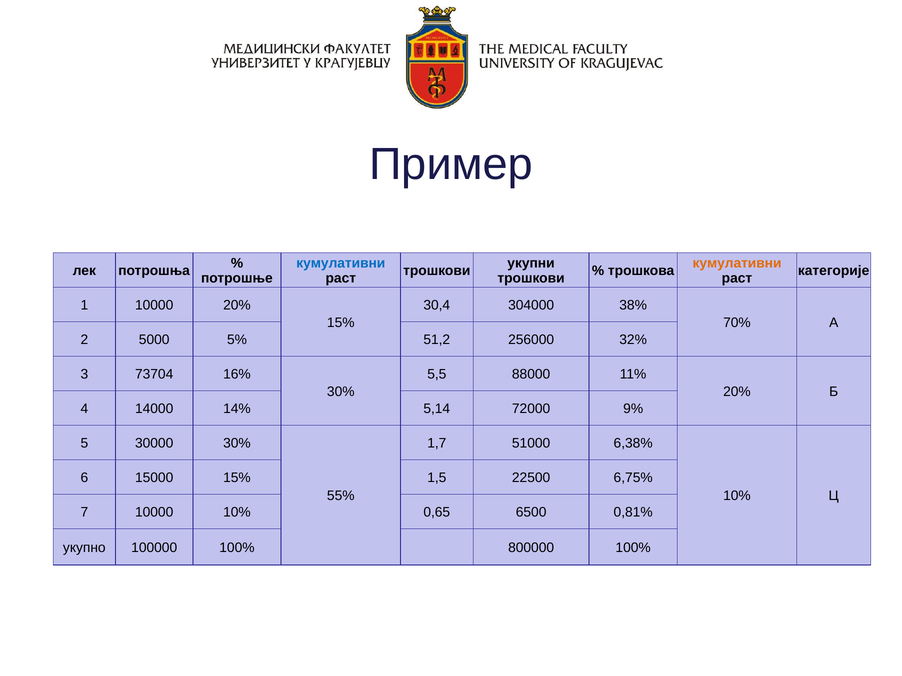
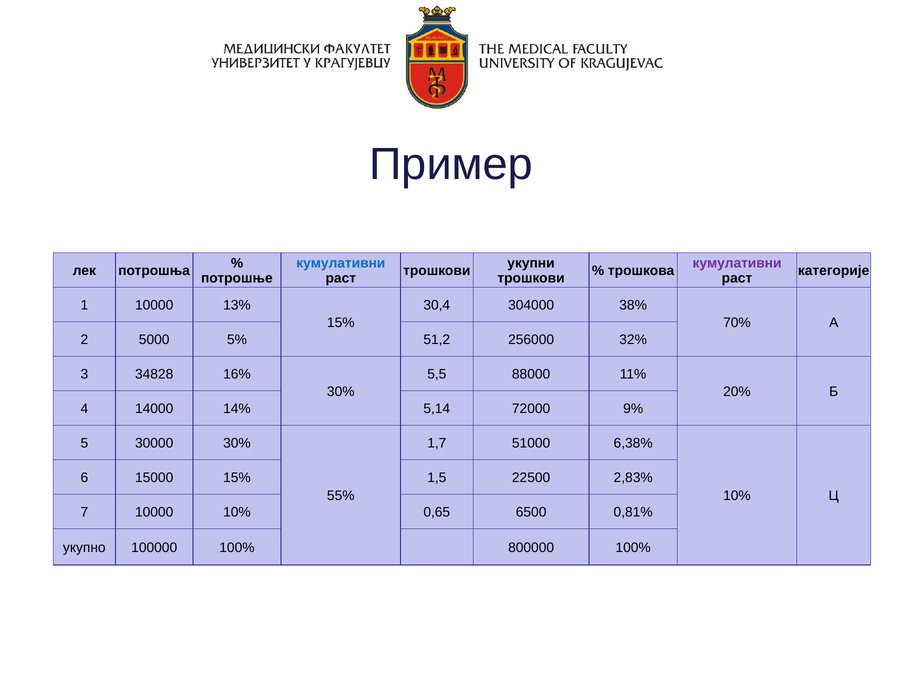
кумулативни colour: orange -> purple (737, 263)
10000 20%: 20% -> 13% (237, 306)
73704: 73704 -> 34828 (154, 375)
6,75%: 6,75% -> 2,83% (633, 478)
